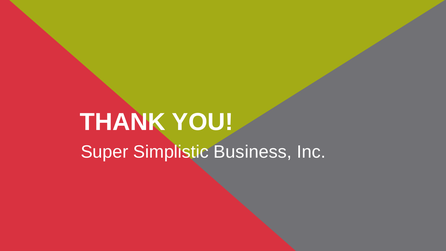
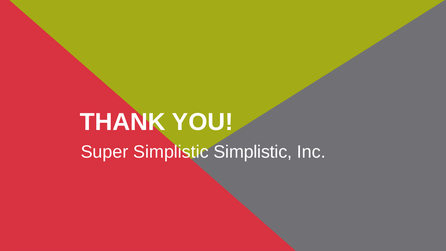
Simplistic Business: Business -> Simplistic (253, 152)
